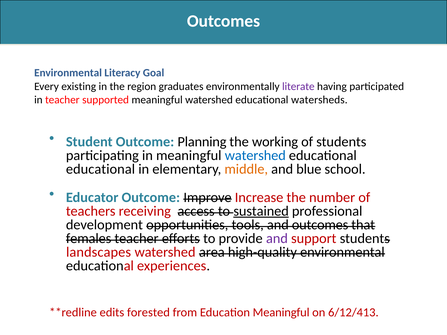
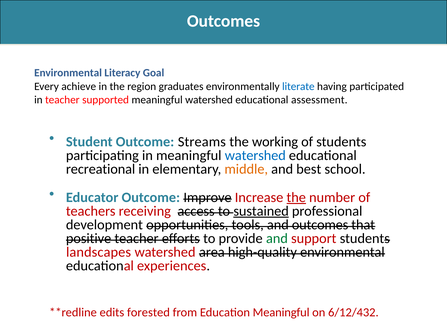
existing: existing -> achieve (79, 86)
literate colour: purple -> blue (298, 86)
watersheds: watersheds -> assessment (319, 100)
Planning: Planning -> Streams (202, 142)
educational: educational -> recreational (101, 169)
blue: blue -> best (309, 169)
the underline: none -> present (296, 198)
females: females -> positive (89, 239)
and colour: purple -> green (277, 239)
6/12/413: 6/12/413 -> 6/12/432 (353, 313)
